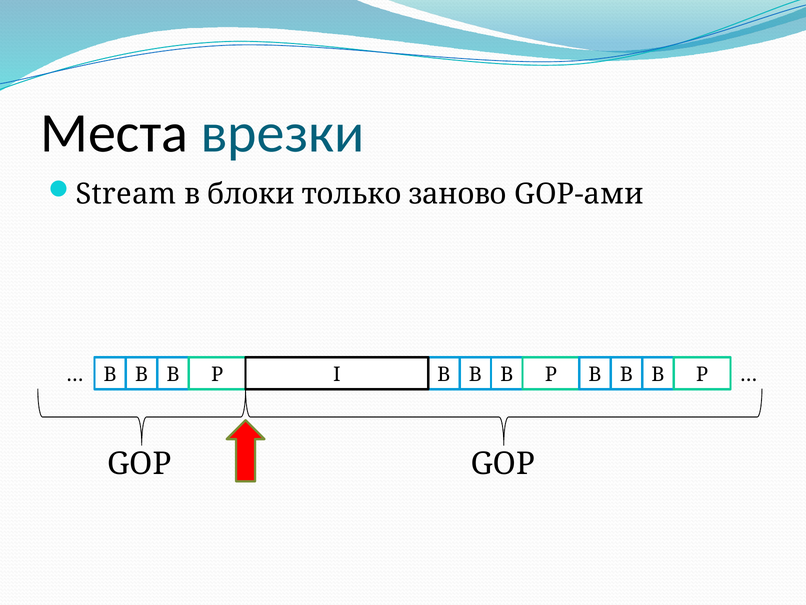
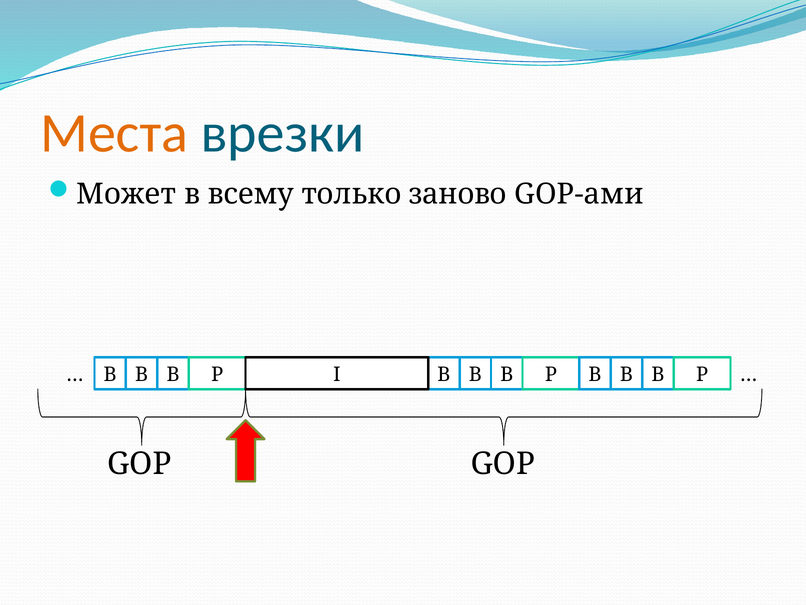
Места colour: black -> orange (114, 133)
Stream: Stream -> Может (126, 194)
блоки: блоки -> всему (251, 194)
